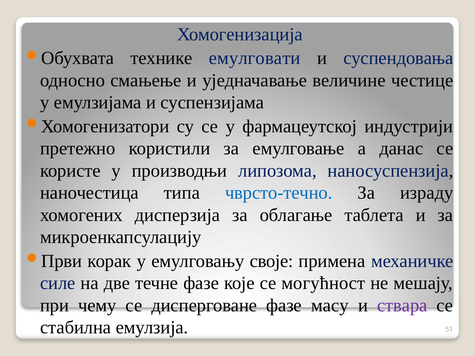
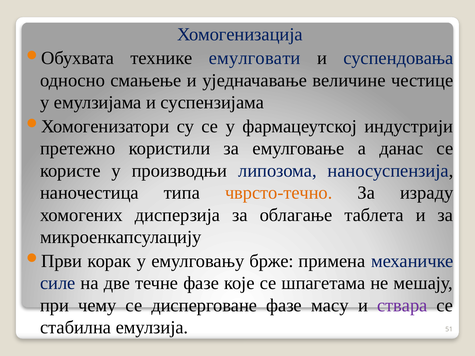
чврсто-течно colour: blue -> orange (279, 193)
своје: своје -> брже (272, 261)
могућност: могућност -> шпагетама (323, 283)
